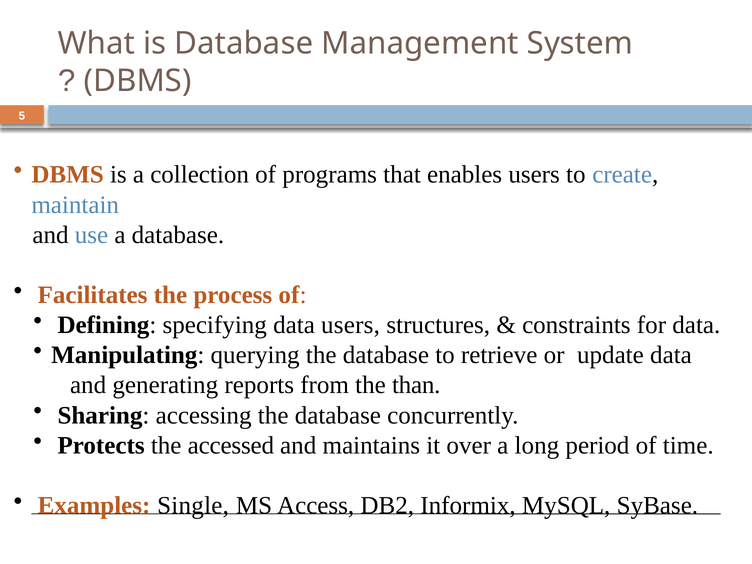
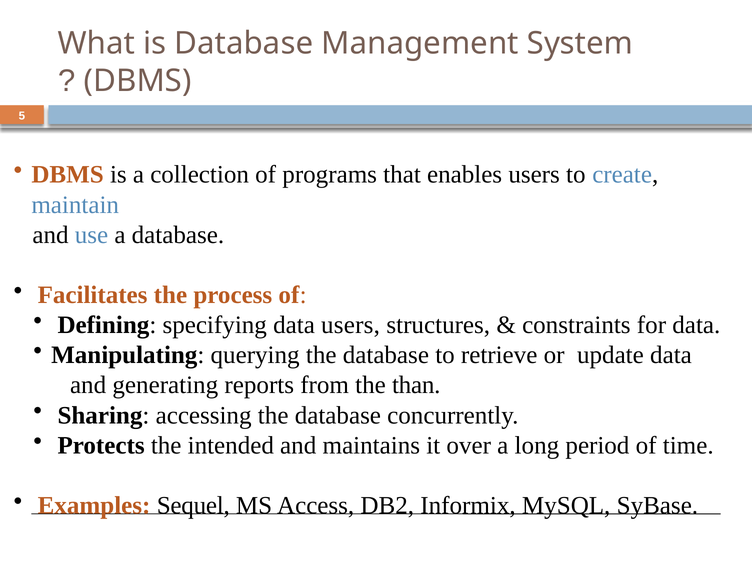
accessed: accessed -> intended (231, 445)
Single: Single -> Sequel (193, 506)
